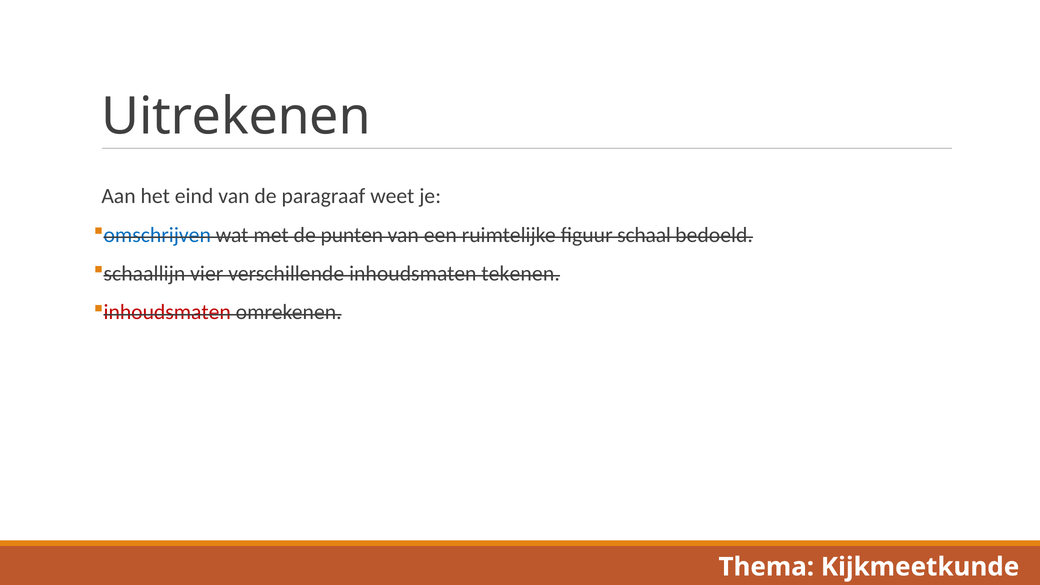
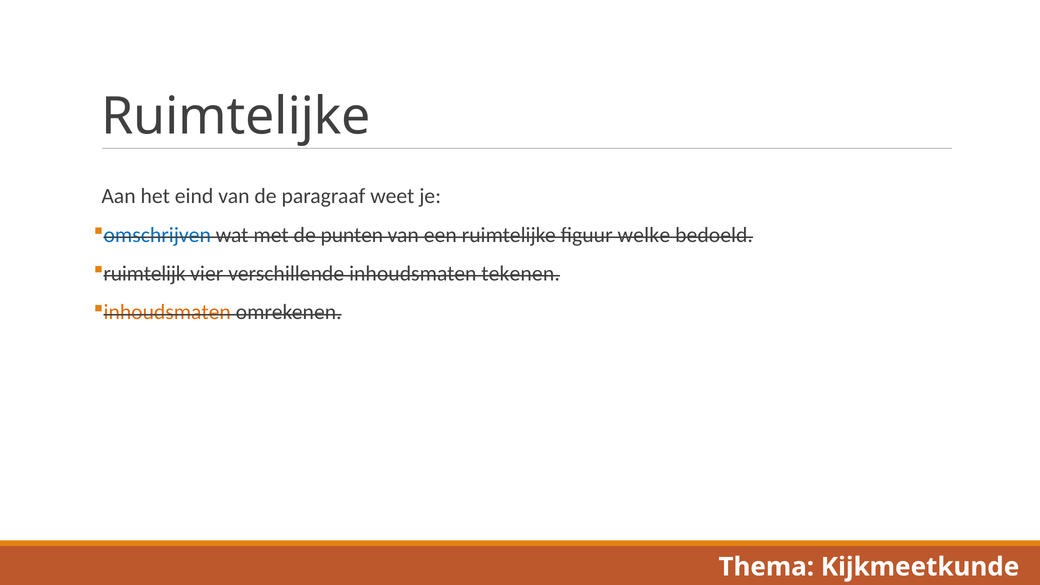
Uitrekenen: Uitrekenen -> Ruimtelijke (236, 117)
schaal: schaal -> welke (644, 235)
schaallijn: schaallijn -> ruimtelijk (145, 273)
inhoudsmaten colour: red -> orange (167, 312)
